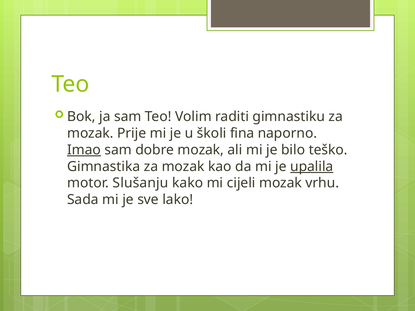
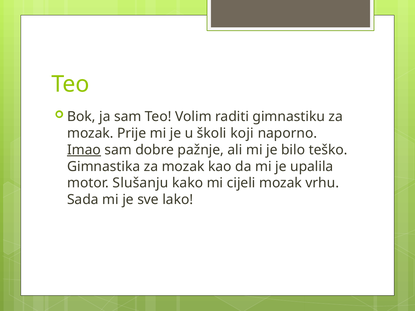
fina: fina -> koji (242, 133)
dobre mozak: mozak -> pažnje (201, 150)
upalila underline: present -> none (312, 167)
